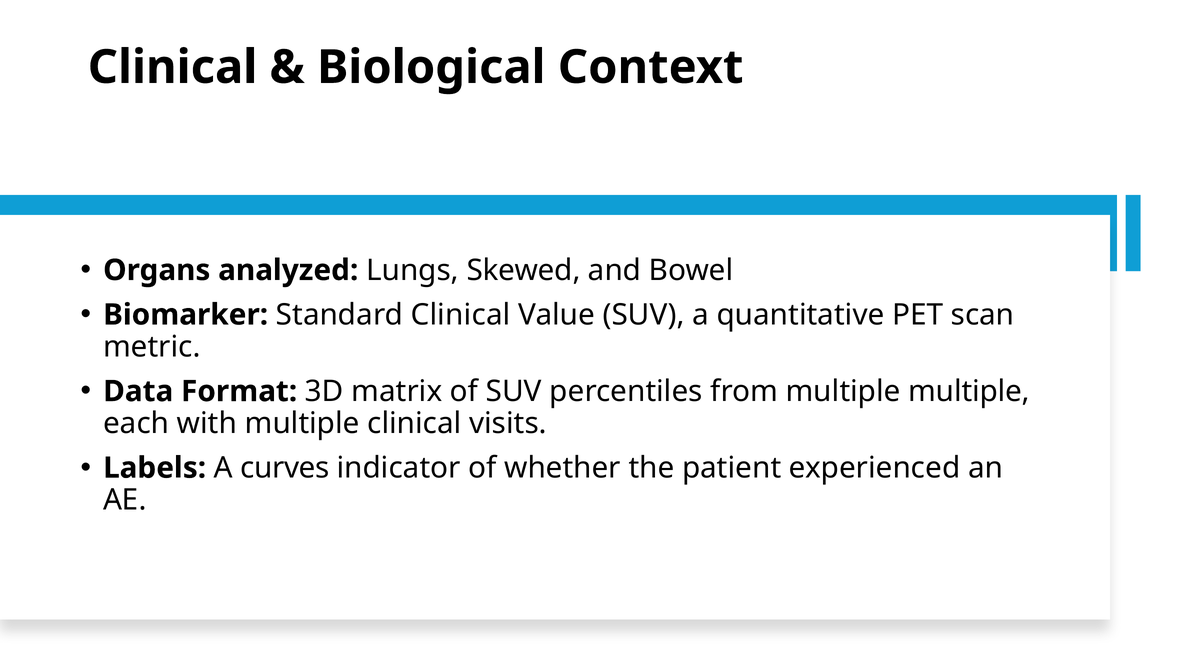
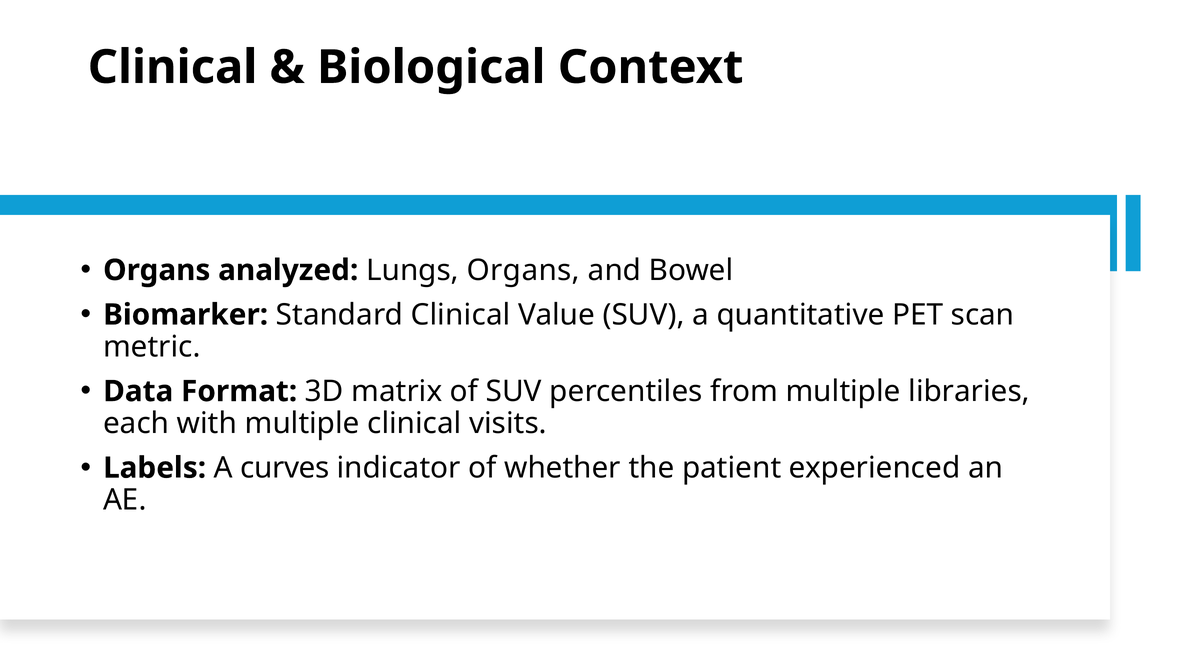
Lungs Skewed: Skewed -> Organs (523, 270)
multiple multiple: multiple -> libraries (969, 391)
